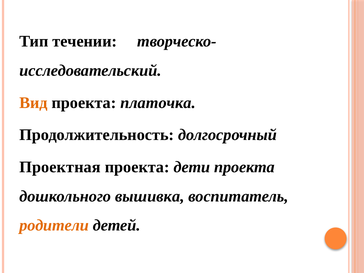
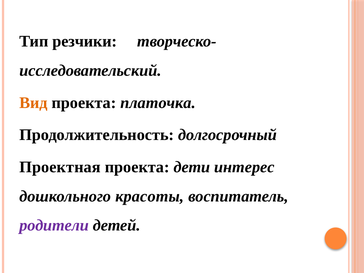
течении: течении -> резчики (85, 41)
дети проекта: проекта -> интерес (244, 167)
вышивка: вышивка -> красоты (150, 196)
родители colour: orange -> purple (54, 225)
